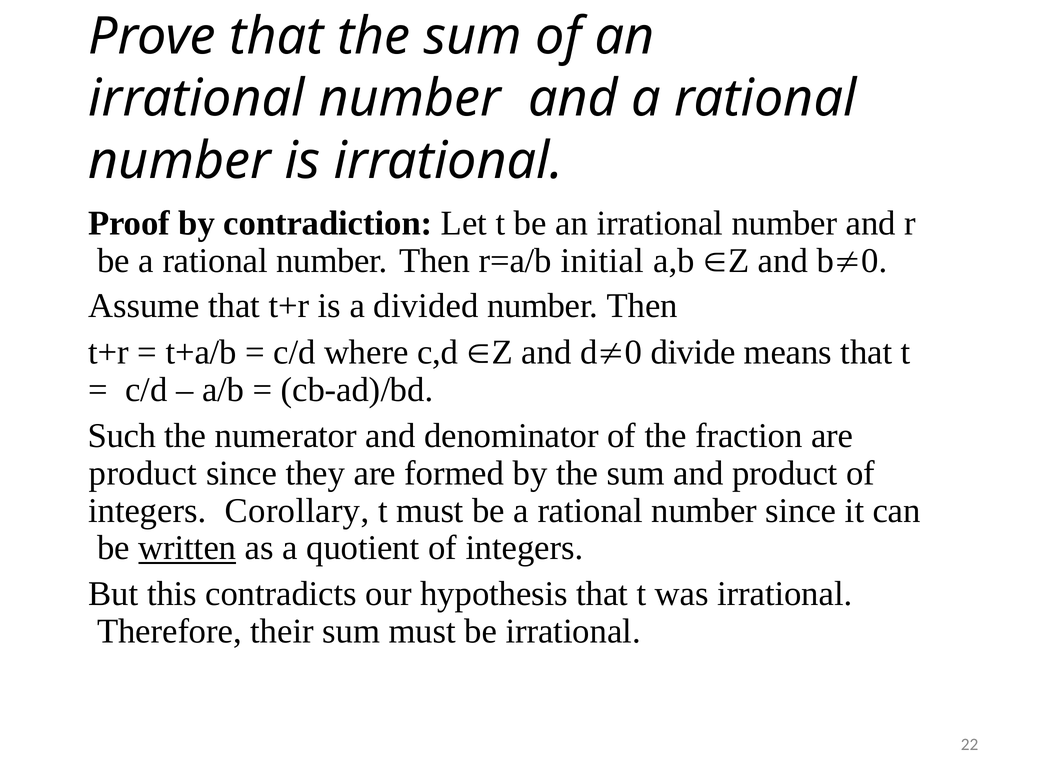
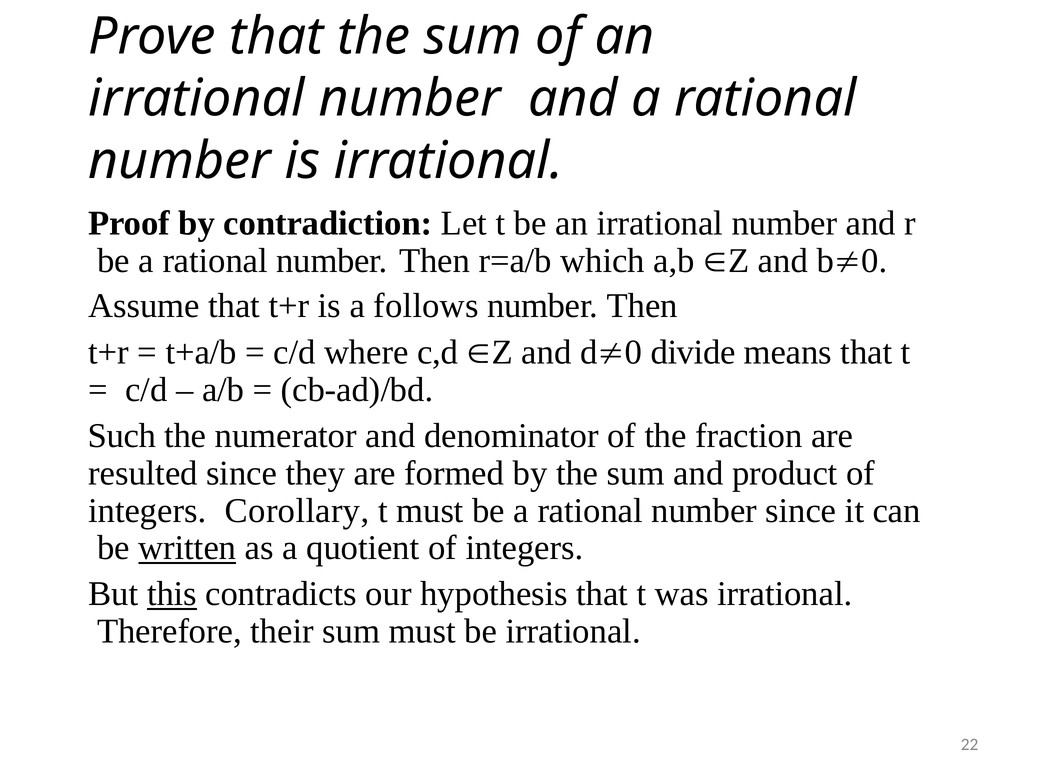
initial: initial -> which (603, 261)
divided: divided -> follows (426, 306)
product: product -> resulted (143, 473)
this underline: none -> present (172, 594)
